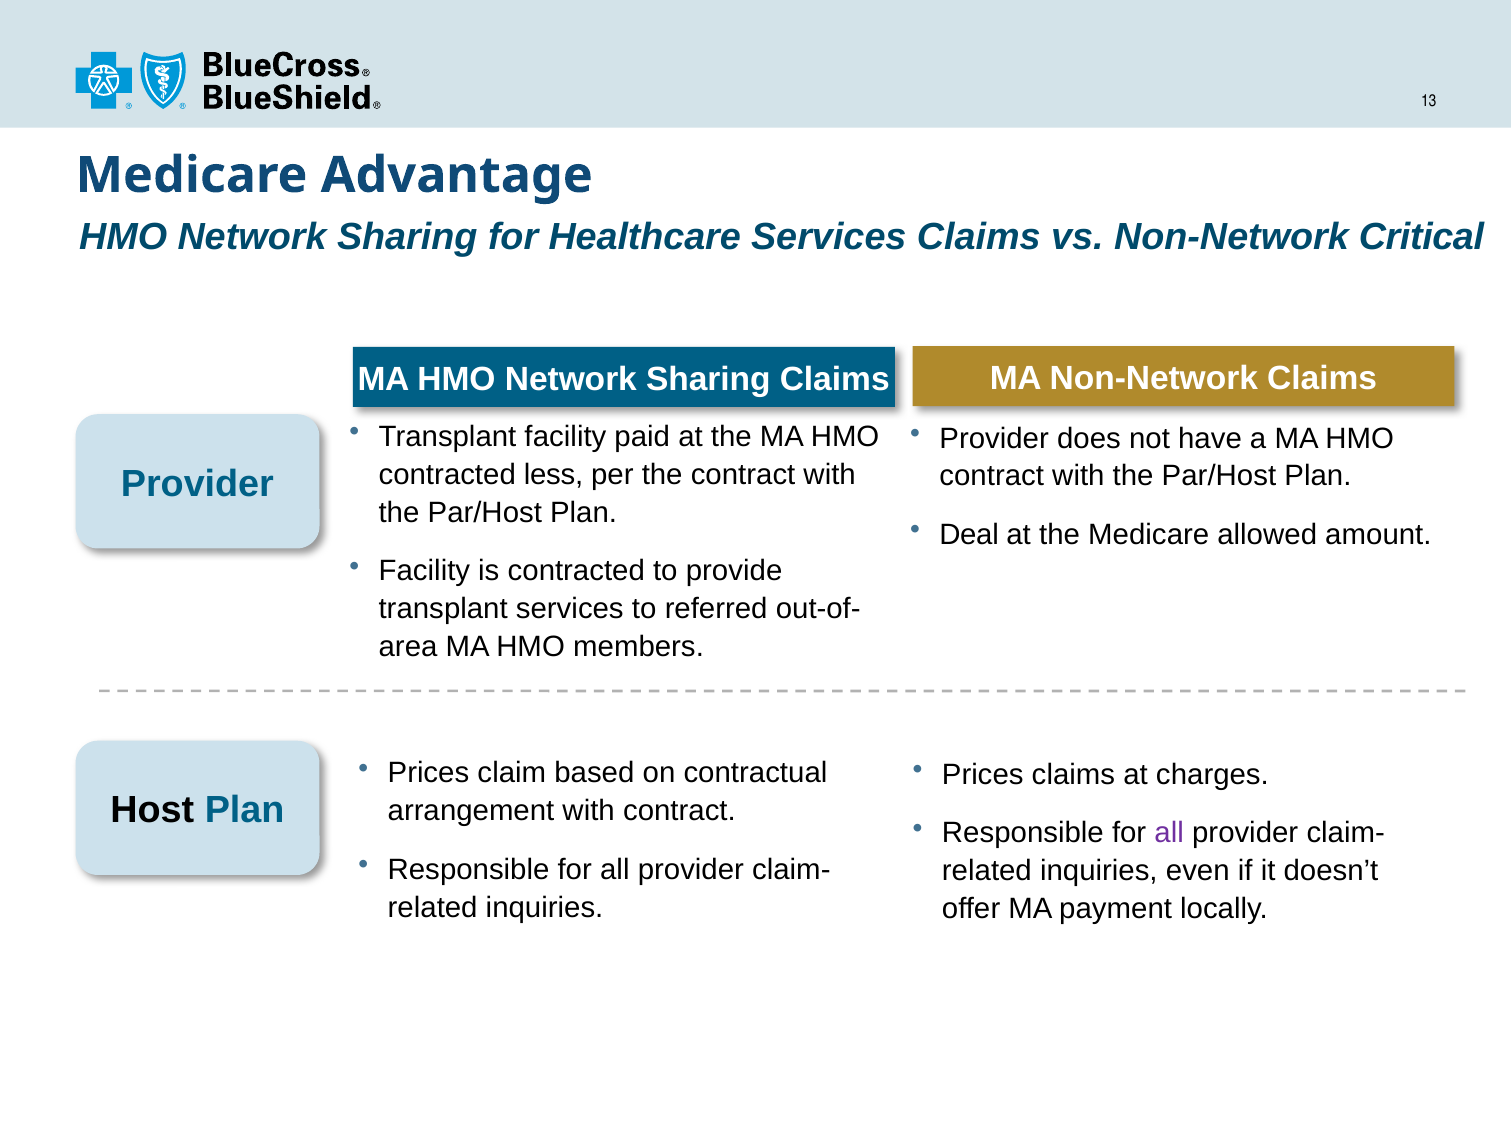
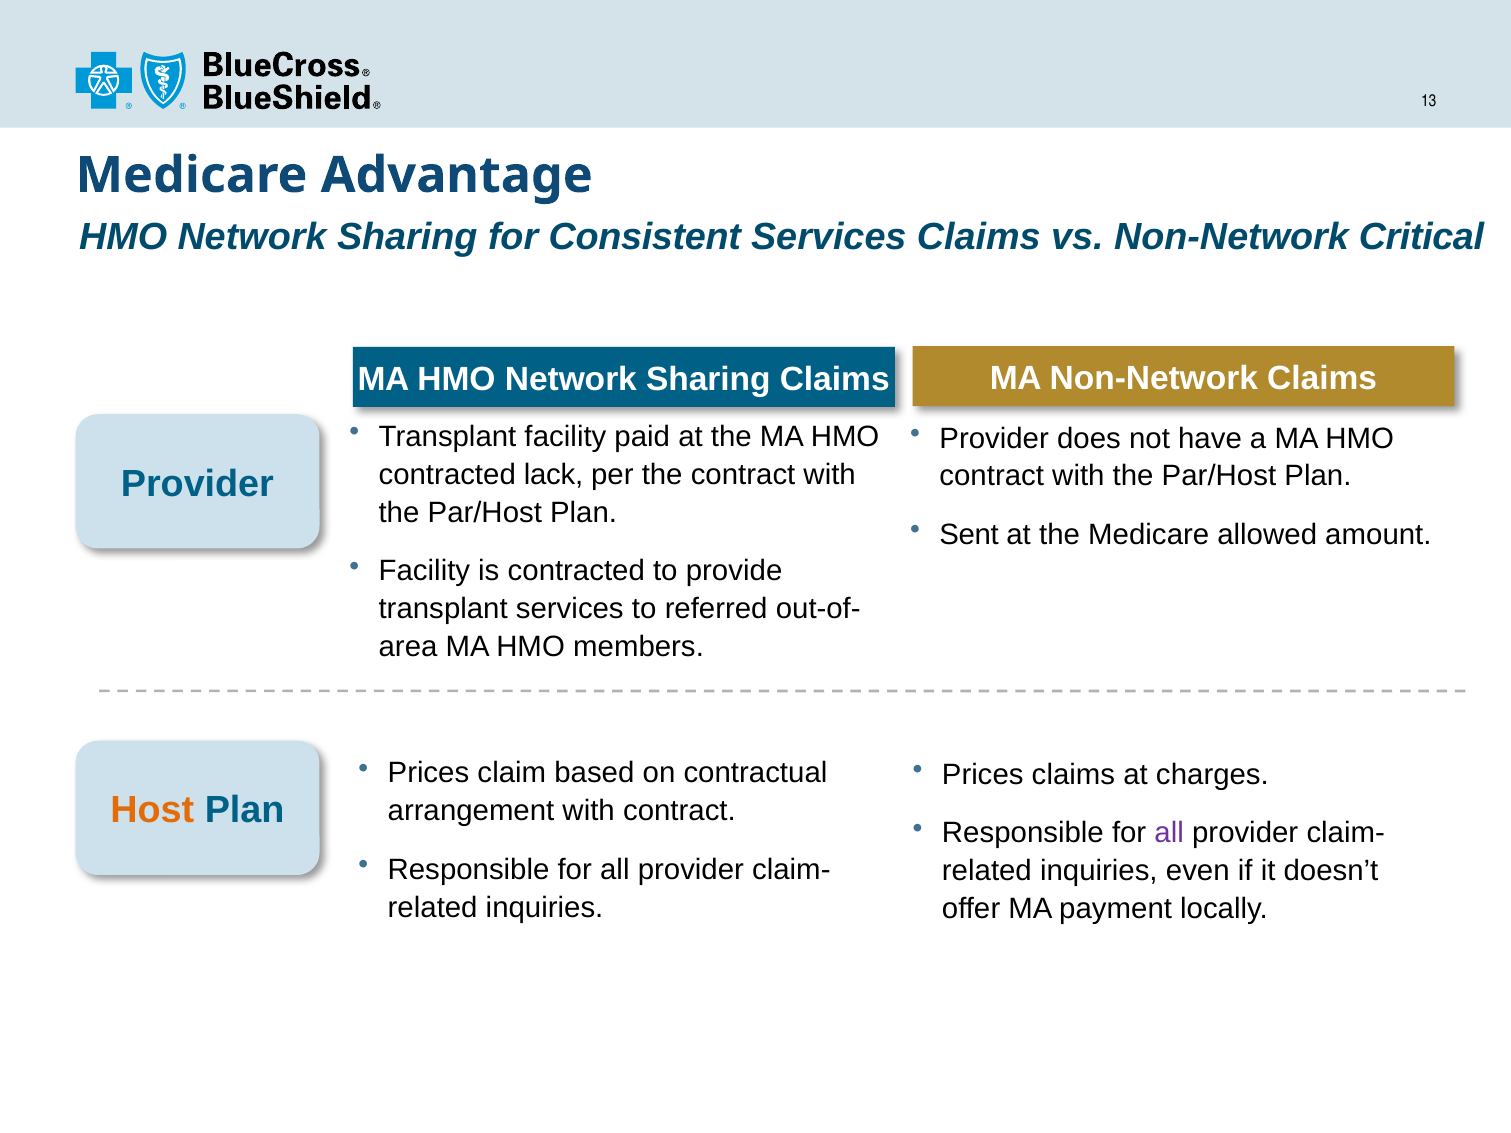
Healthcare: Healthcare -> Consistent (645, 237)
less: less -> lack (554, 475)
Deal: Deal -> Sent (969, 535)
Host colour: black -> orange (152, 811)
